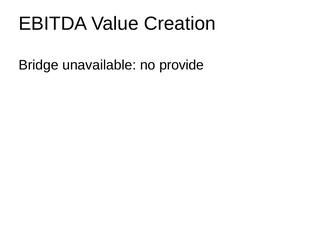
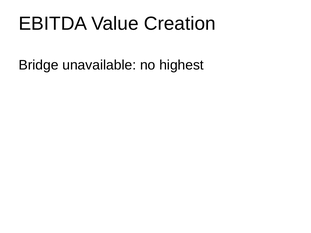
provide: provide -> highest (182, 65)
